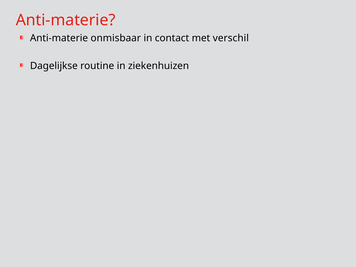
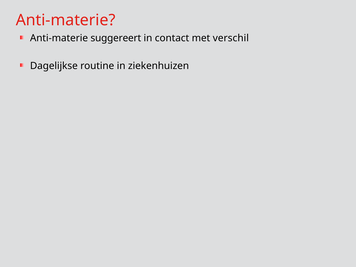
onmisbaar: onmisbaar -> suggereert (116, 38)
